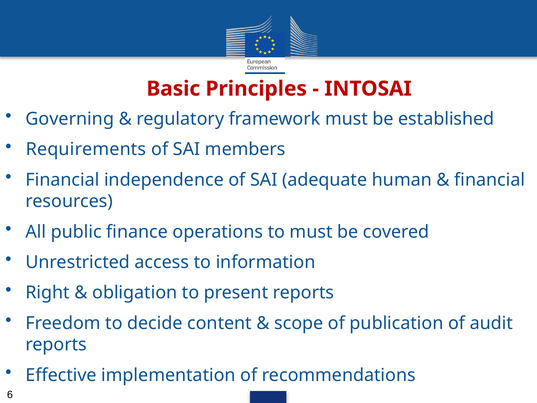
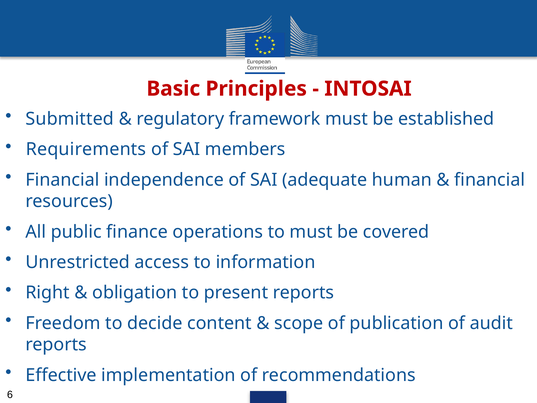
Governing: Governing -> Submitted (70, 119)
